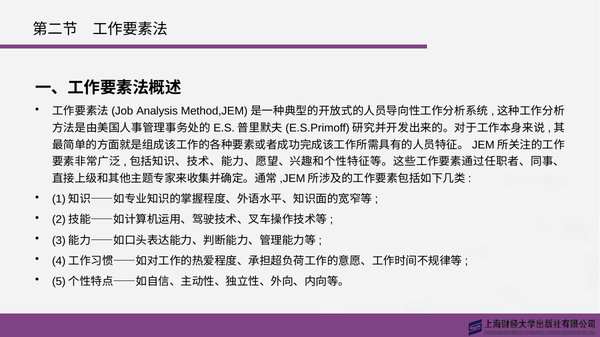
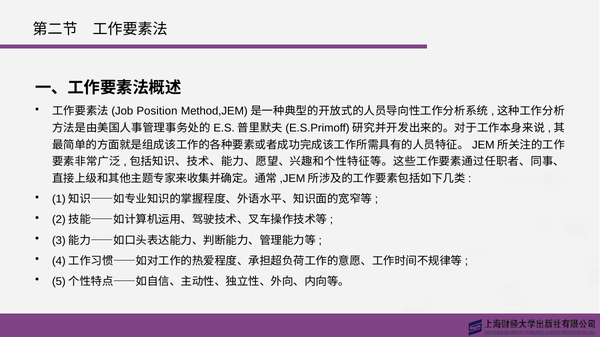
Analysis: Analysis -> Position (157, 111)
